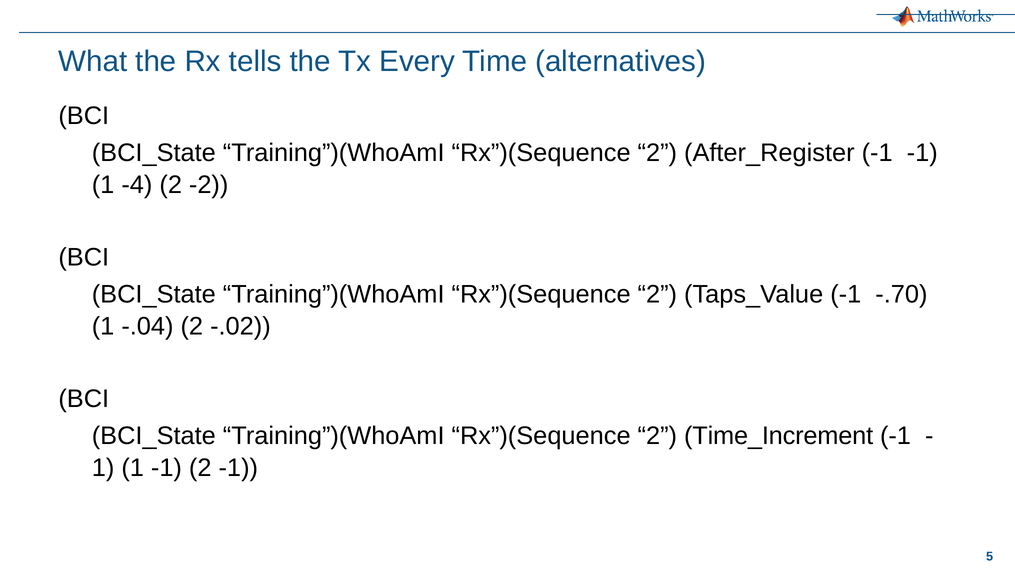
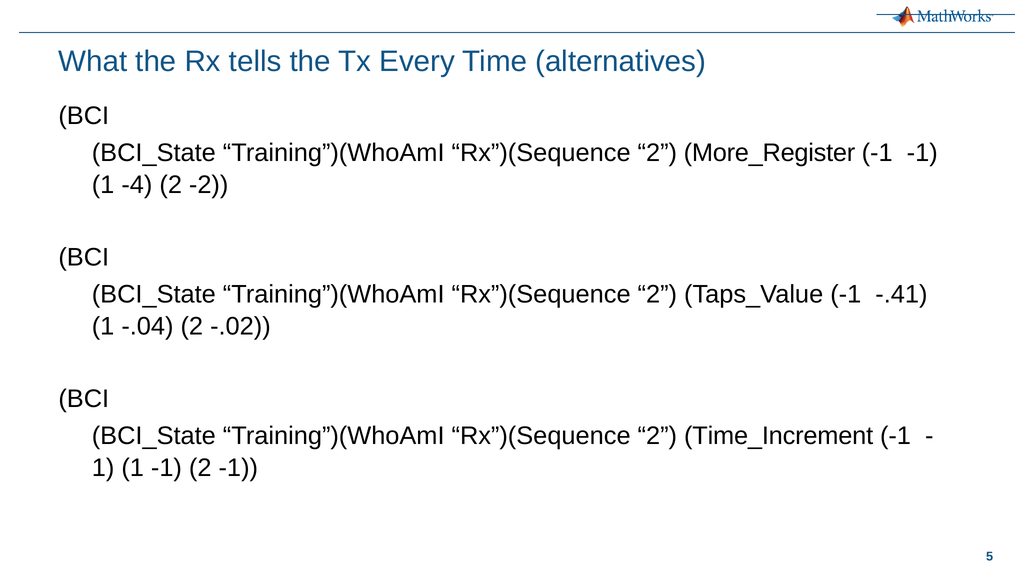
After_Register: After_Register -> More_Register (769, 153)
-.70: -.70 -> -.41 (901, 294)
